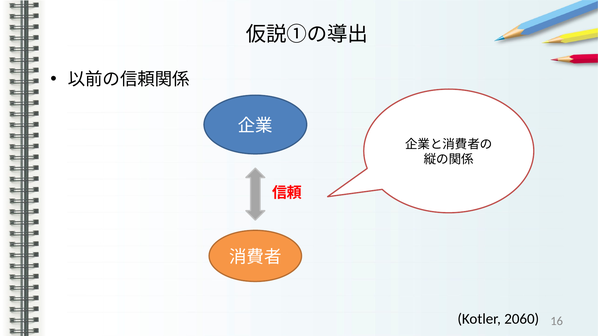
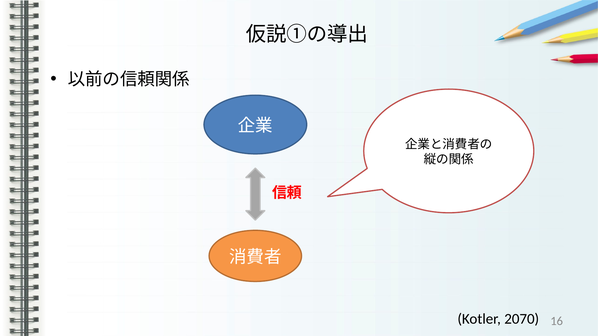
2060: 2060 -> 2070 (522, 319)
